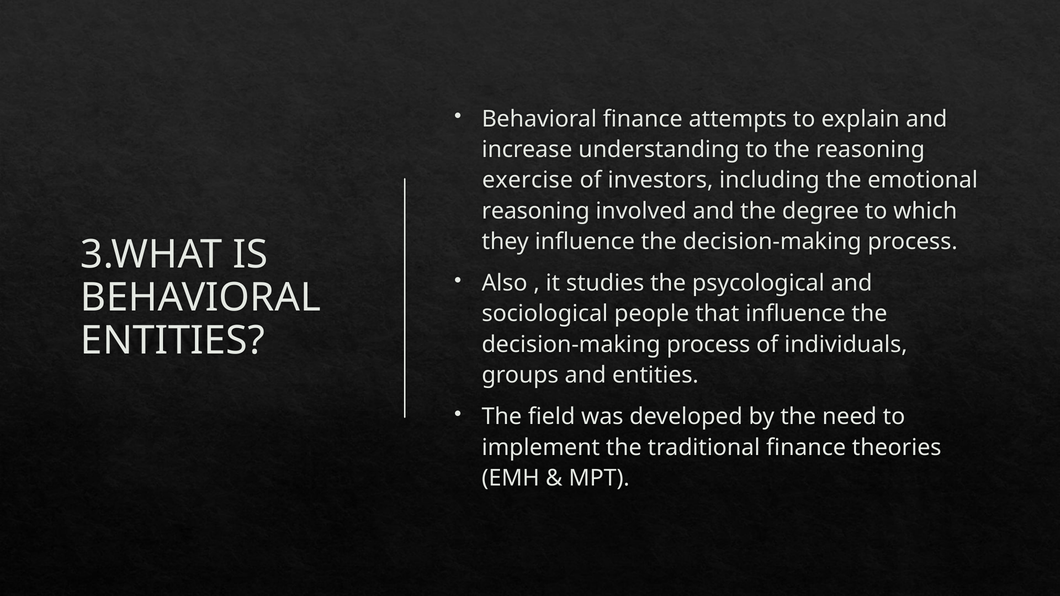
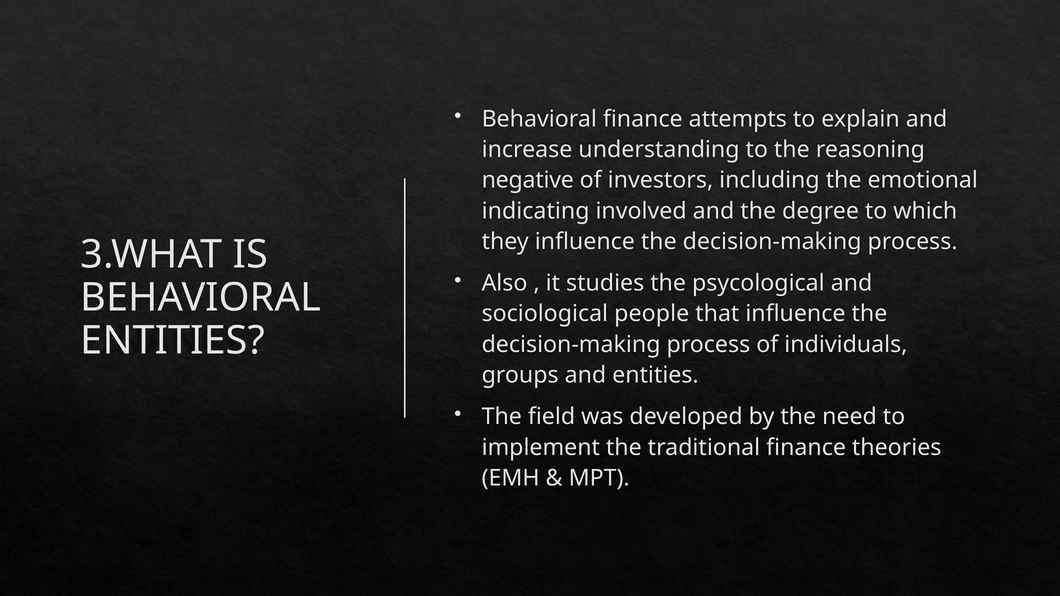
exercise: exercise -> negative (528, 180)
reasoning: reasoning -> indicating (536, 211)
